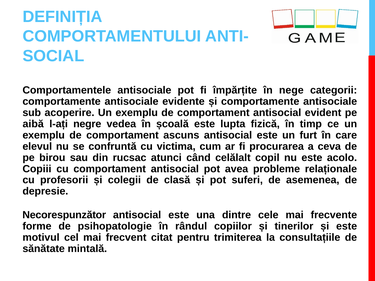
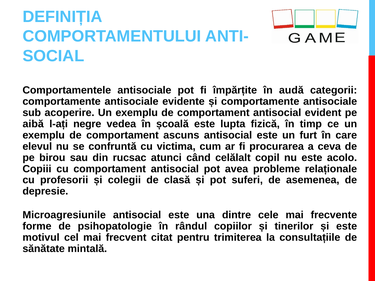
nege: nege -> audă (291, 90)
Necorespunzător: Necorespunzător -> Microagresiunile (64, 215)
